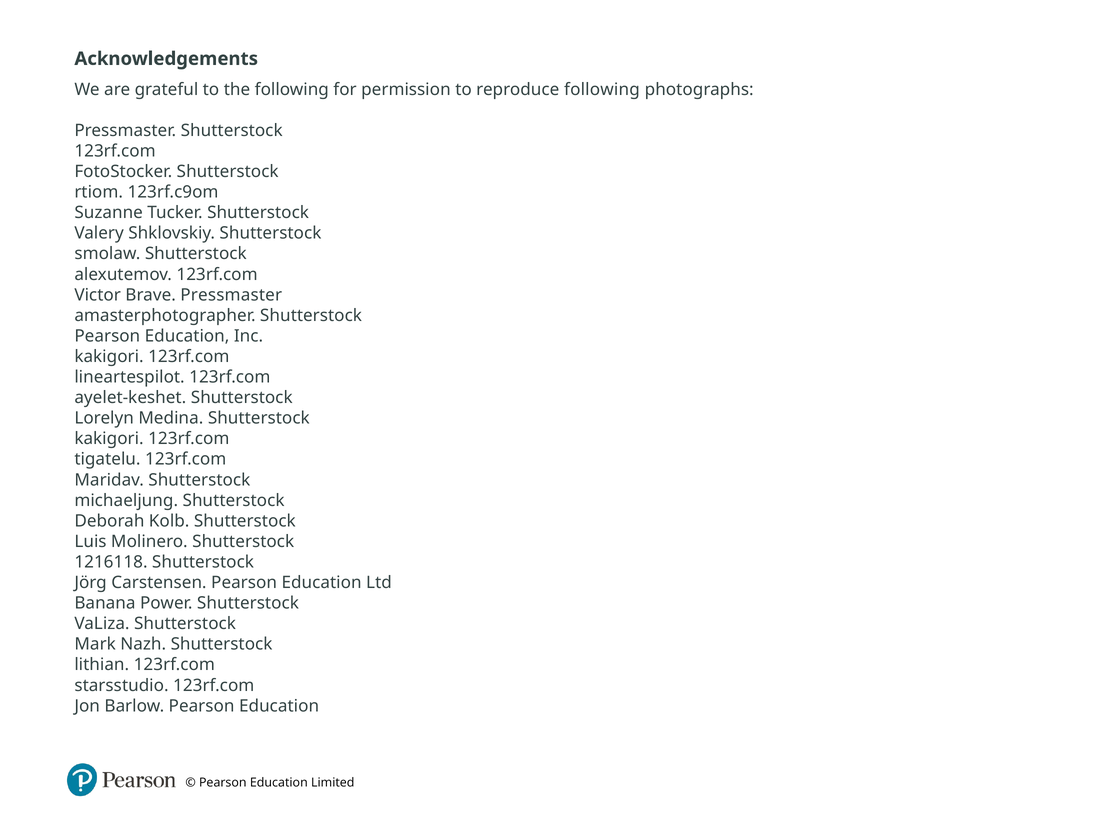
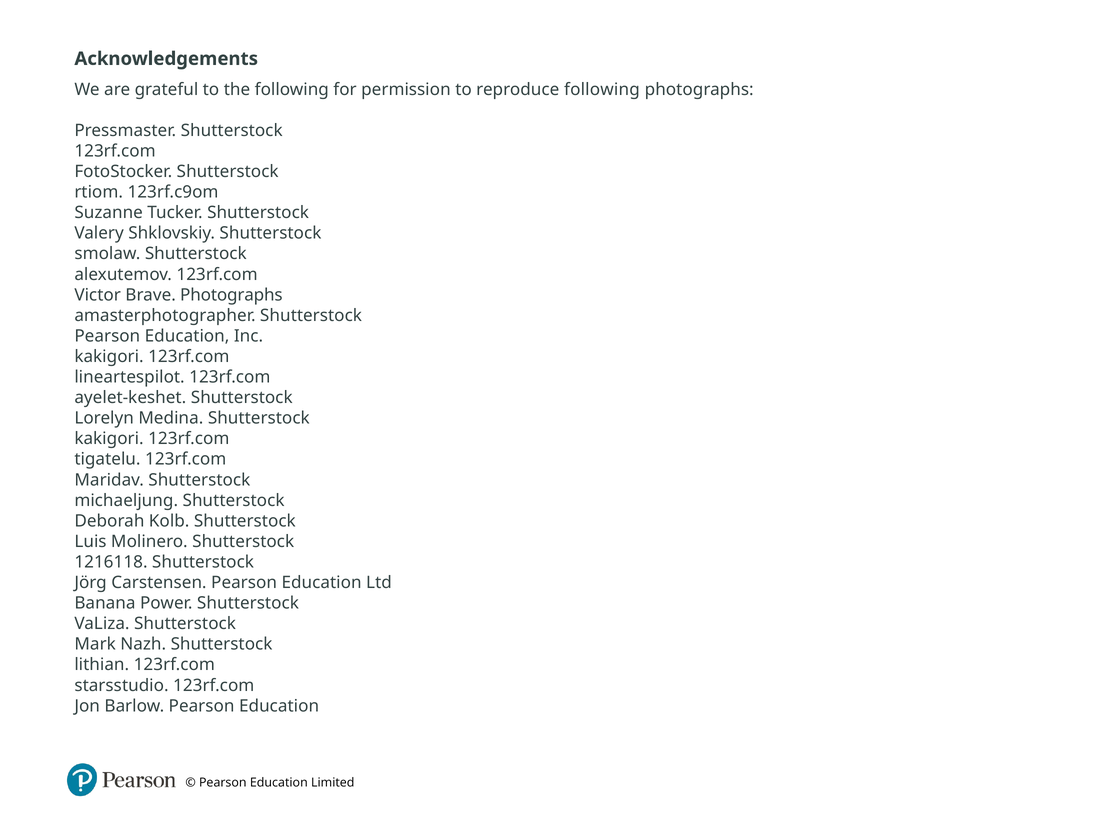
Brave Pressmaster: Pressmaster -> Photographs (231, 295)
